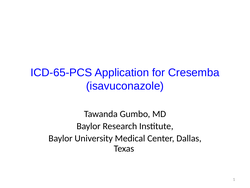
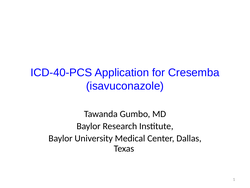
ICD-65-PCS: ICD-65-PCS -> ICD-40-PCS (61, 72)
